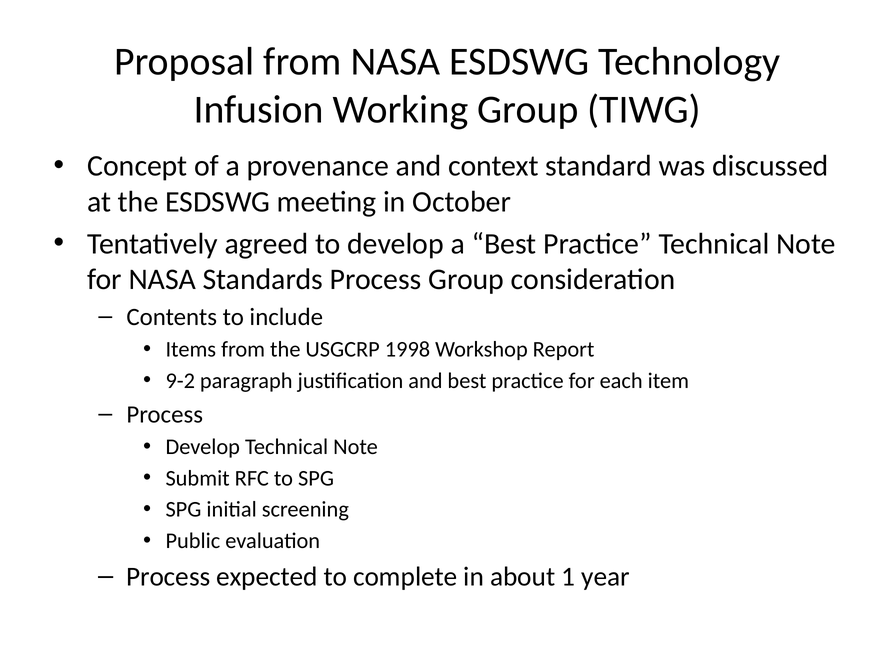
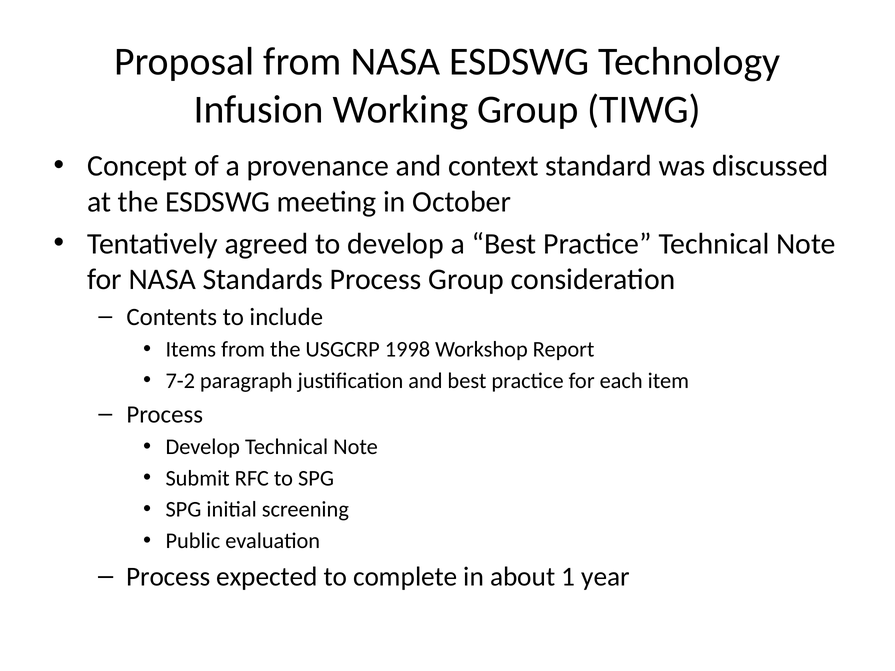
9-2: 9-2 -> 7-2 (180, 381)
